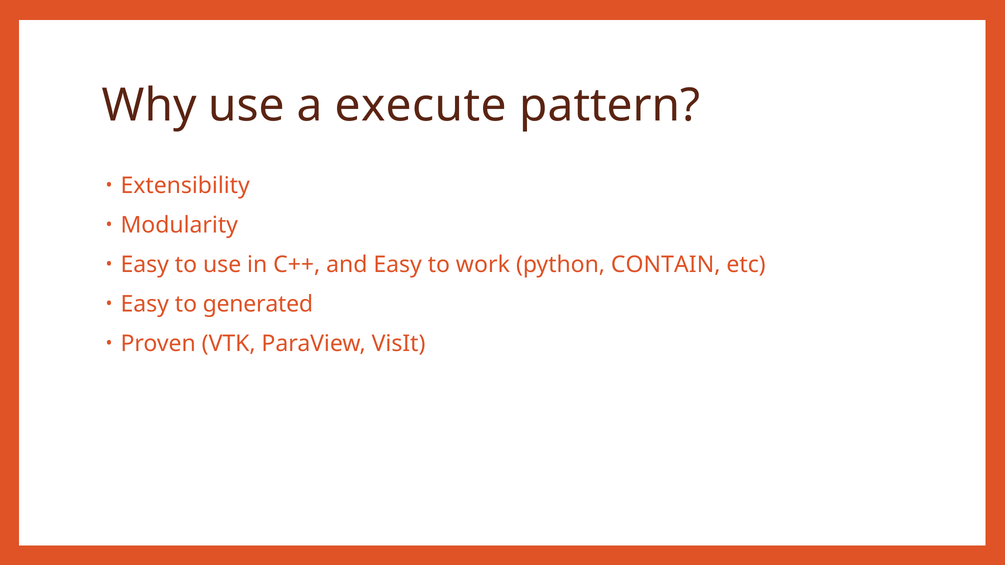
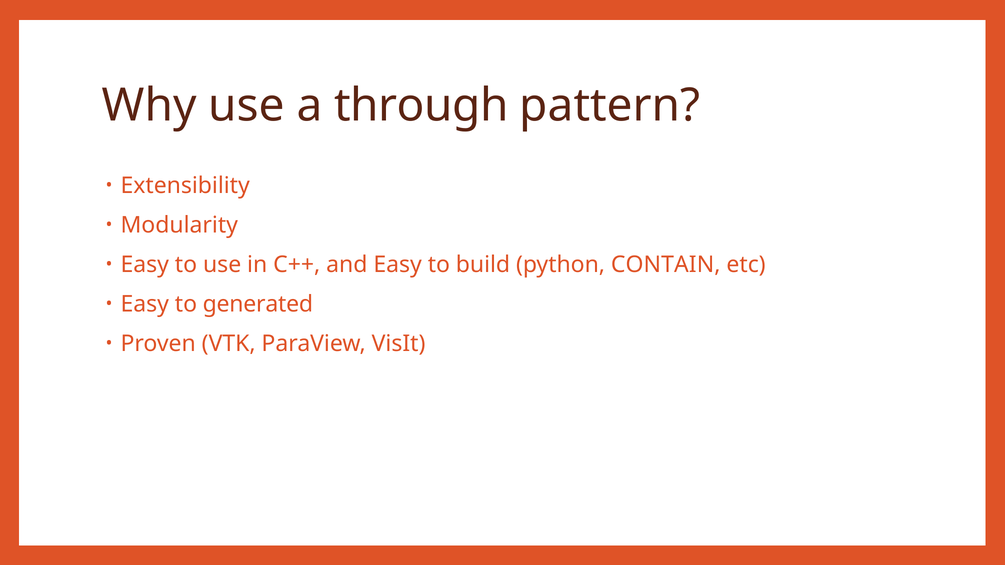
execute: execute -> through (421, 106)
work: work -> build (483, 265)
